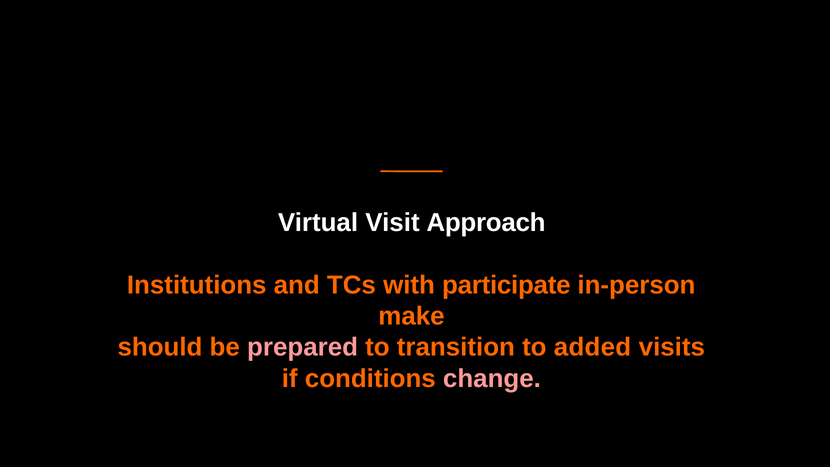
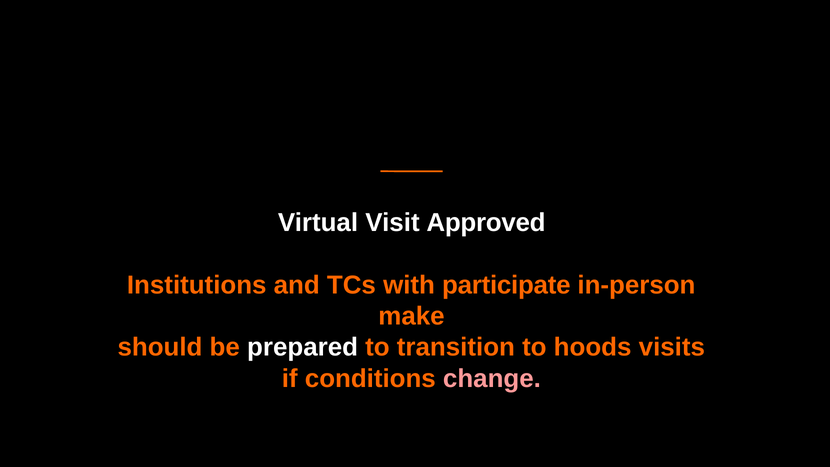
Approach: Approach -> Approved (486, 223)
prepared colour: pink -> white (303, 347)
added: added -> hoods (593, 347)
